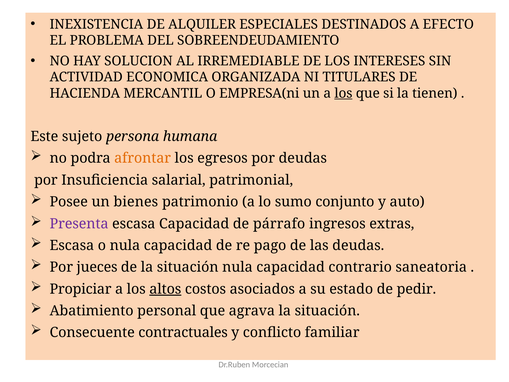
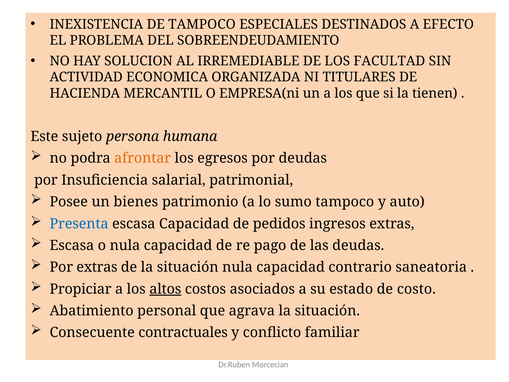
DE ALQUILER: ALQUILER -> TAMPOCO (202, 24)
INTERESES: INTERESES -> FACULTAD (389, 61)
los underline: present -> none (343, 93)
sumo conjunto: conjunto -> tampoco (345, 202)
Presenta colour: purple -> blue (79, 224)
párrafo: párrafo -> pedidos (279, 224)
Por jueces: jueces -> extras (97, 267)
pedir: pedir -> costo (416, 289)
